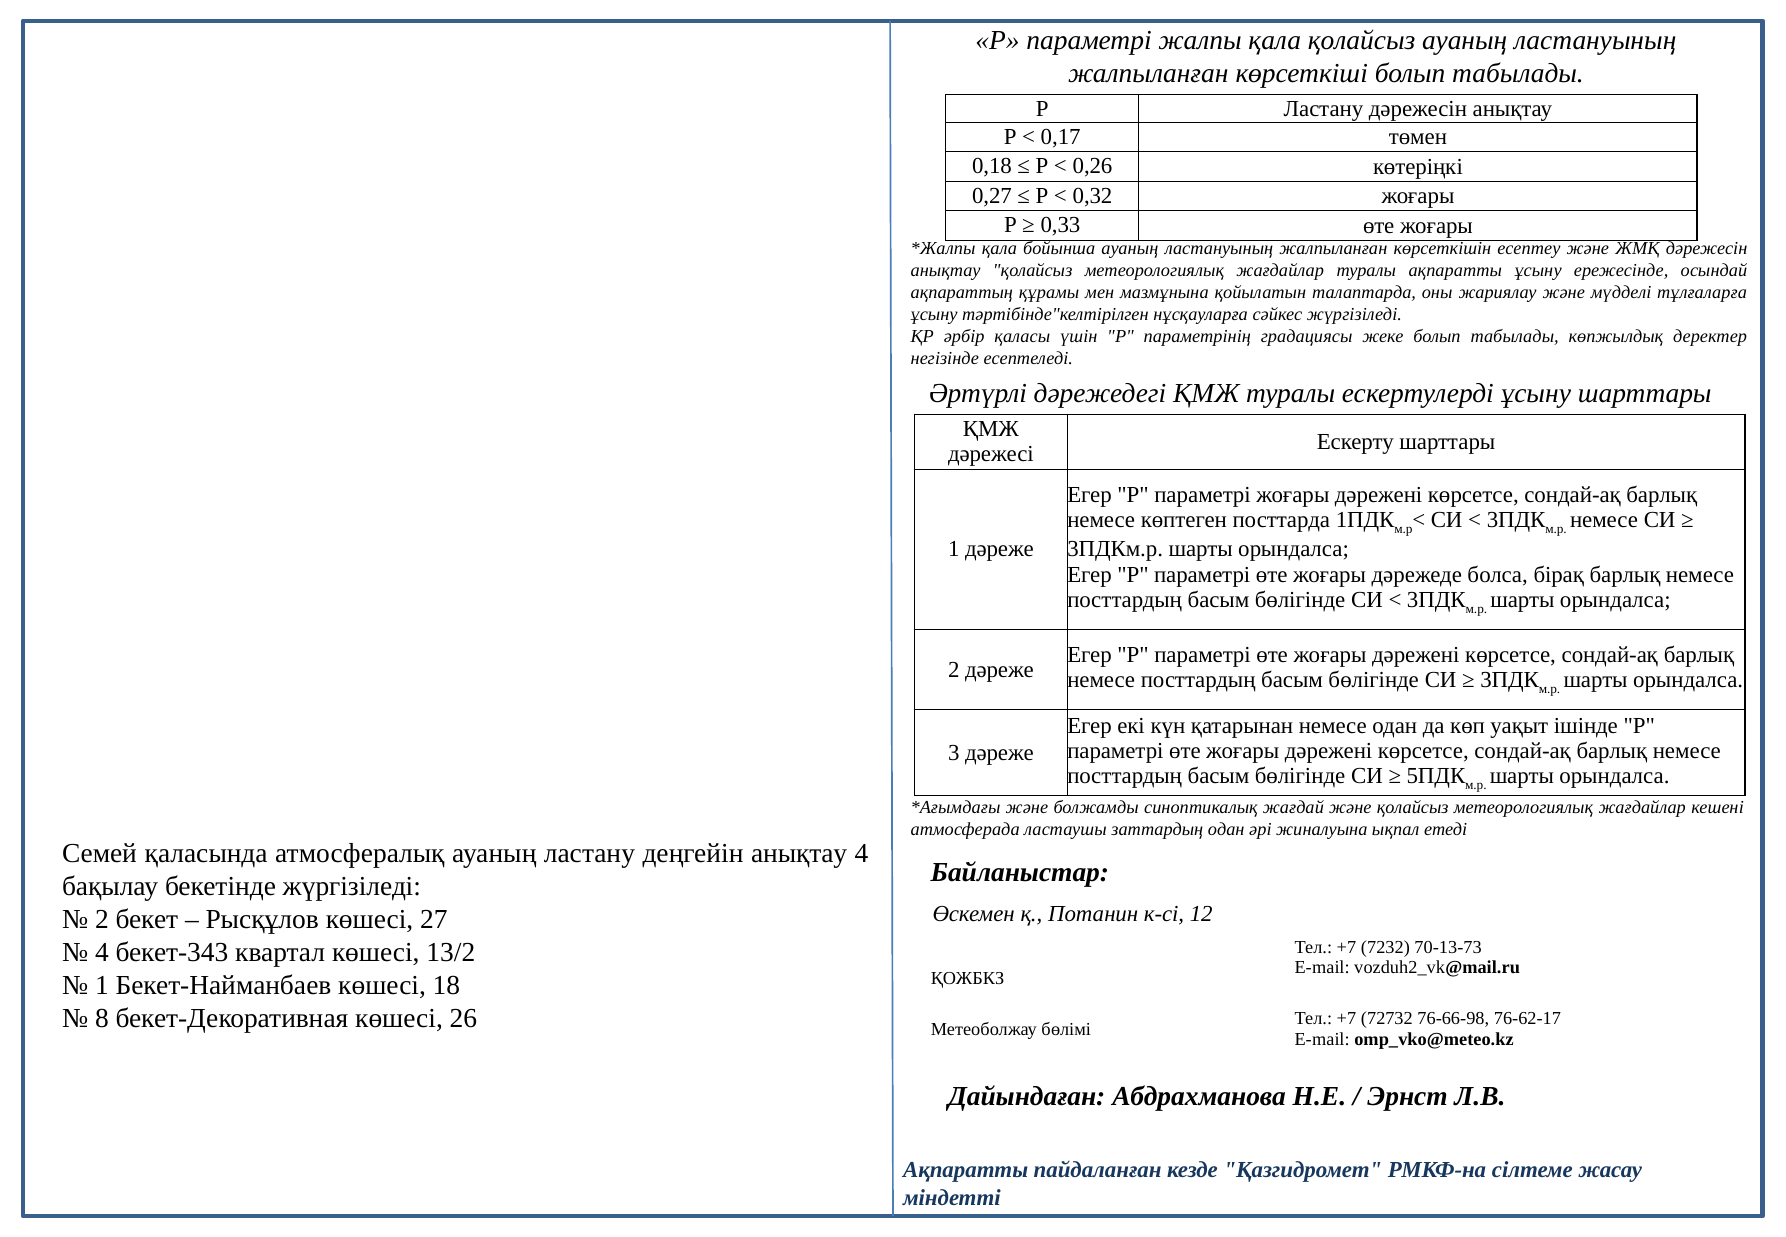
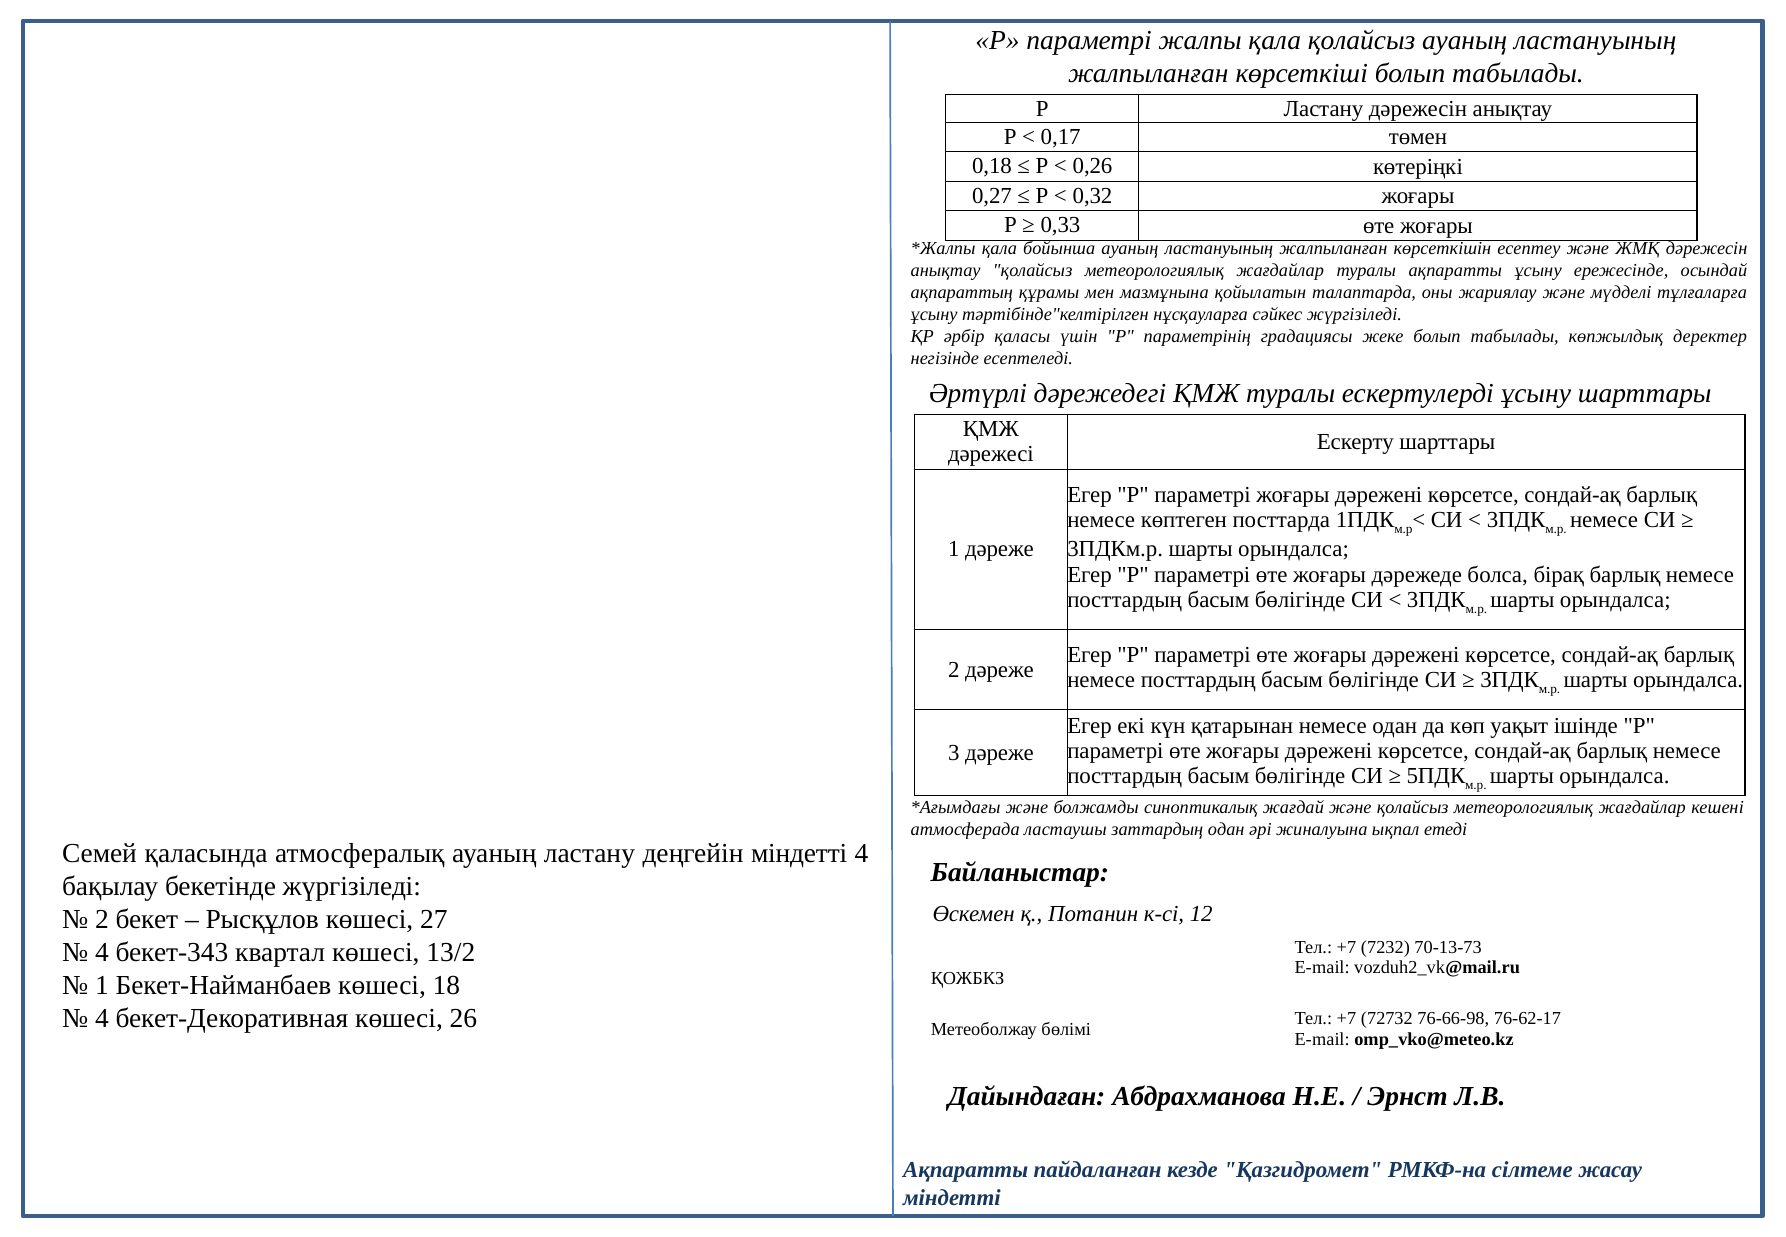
деңгейін анықтау: анықтау -> міндетті (799, 854)
8: 8 -> 4 (102, 1018)
